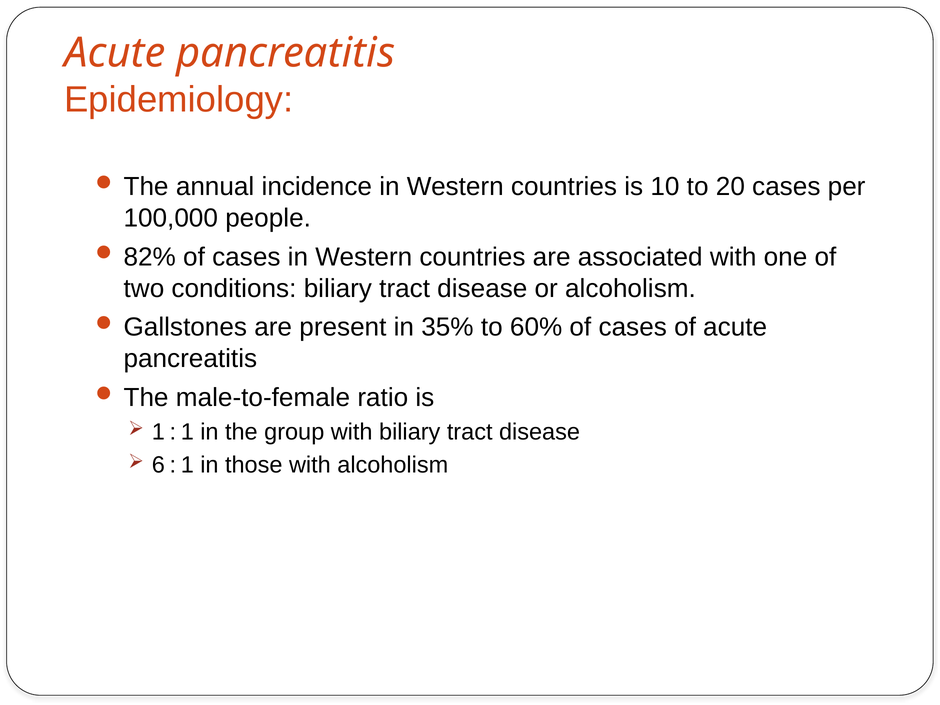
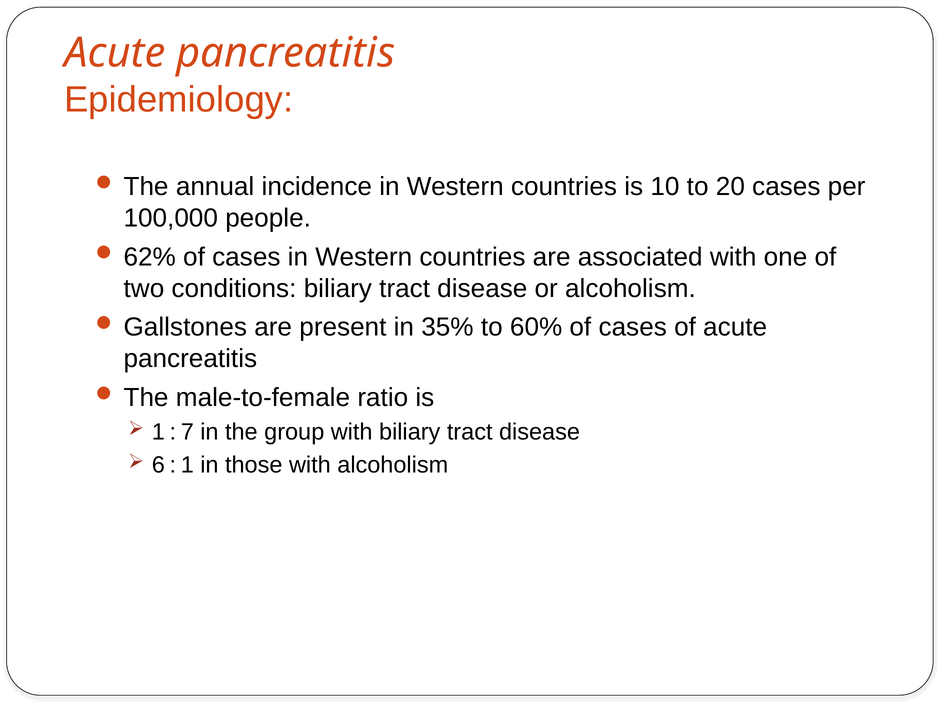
82%: 82% -> 62% (150, 257)
1: 1 -> 7 (187, 432)
